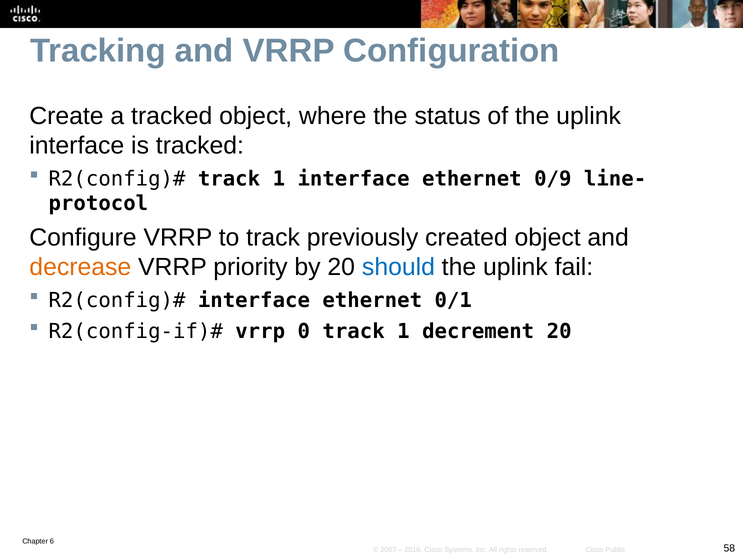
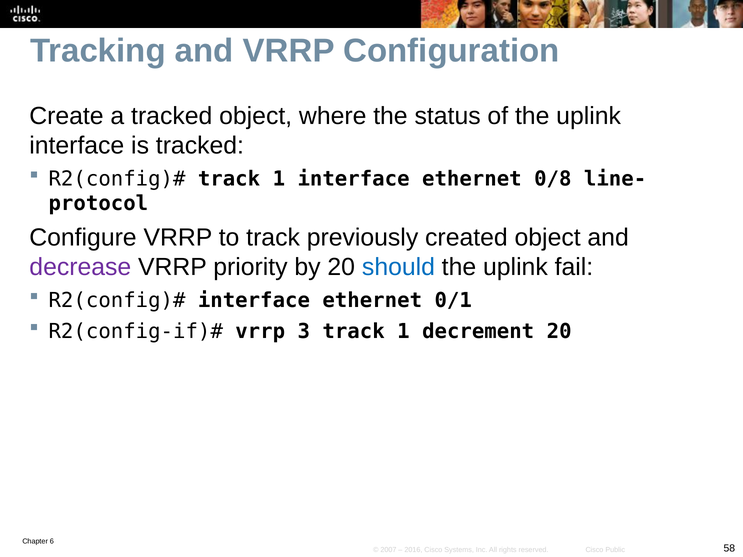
0/9: 0/9 -> 0/8 (553, 179)
decrease colour: orange -> purple (80, 267)
0: 0 -> 3 (304, 331)
